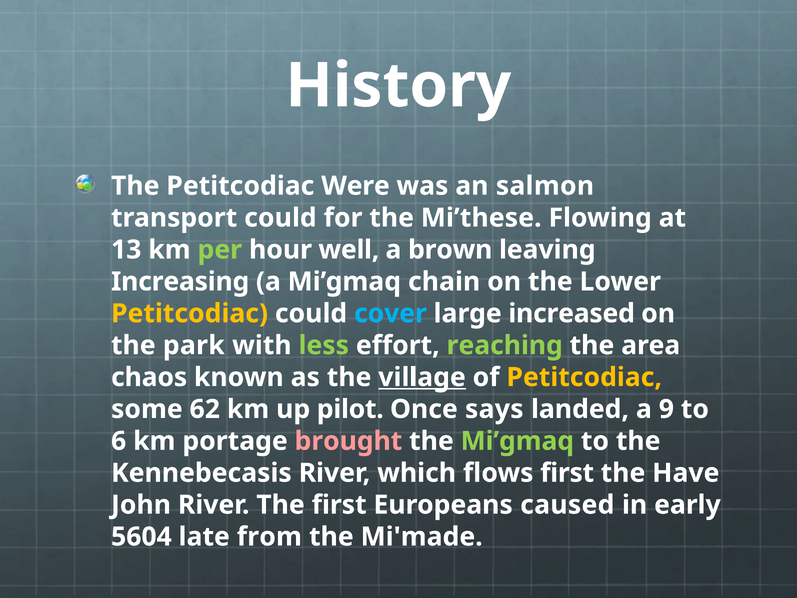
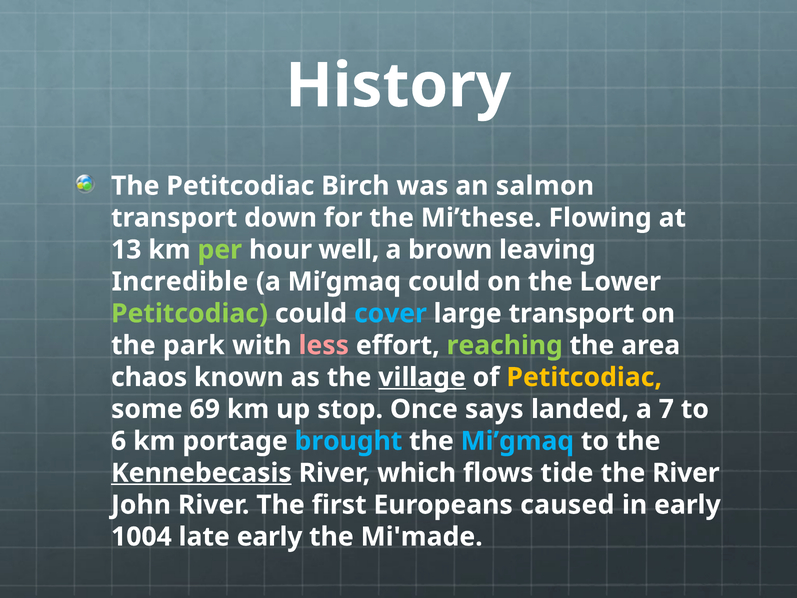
Were: Were -> Birch (355, 186)
transport could: could -> down (281, 218)
Increasing: Increasing -> Incredible (180, 282)
Mi’gmaq chain: chain -> could (444, 282)
Petitcodiac colour: yellow -> light green (190, 313)
large increased: increased -> transport (572, 313)
less colour: light green -> pink (324, 345)
62: 62 -> 69 (205, 409)
pilot: pilot -> stop (350, 409)
9: 9 -> 7 (666, 409)
brought colour: pink -> light blue (348, 441)
Mi’gmaq colour: light green -> light blue (517, 441)
Kennebecasis underline: none -> present (201, 473)
flows first: first -> tide (567, 473)
the Have: Have -> River (686, 473)
5604: 5604 -> 1004 (141, 537)
late from: from -> early (270, 537)
